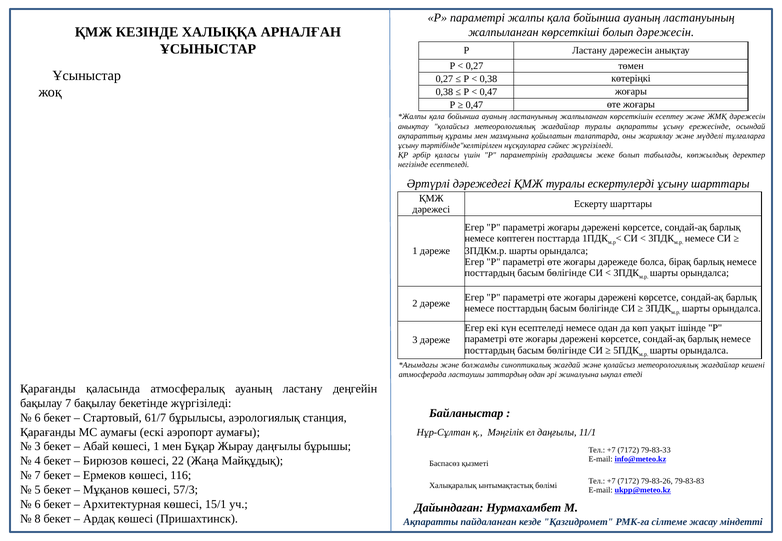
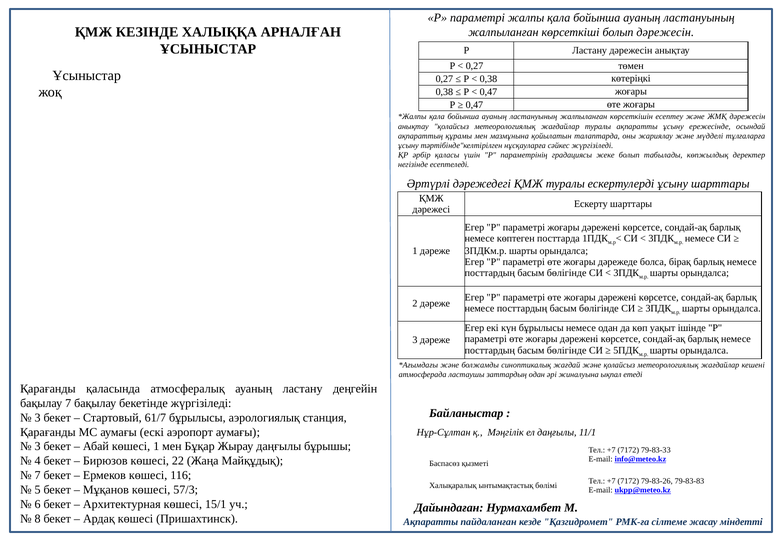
күн есептеледі: есептеледі -> бұрылысы (541, 328)
6: 6 -> 3 (38, 418)
